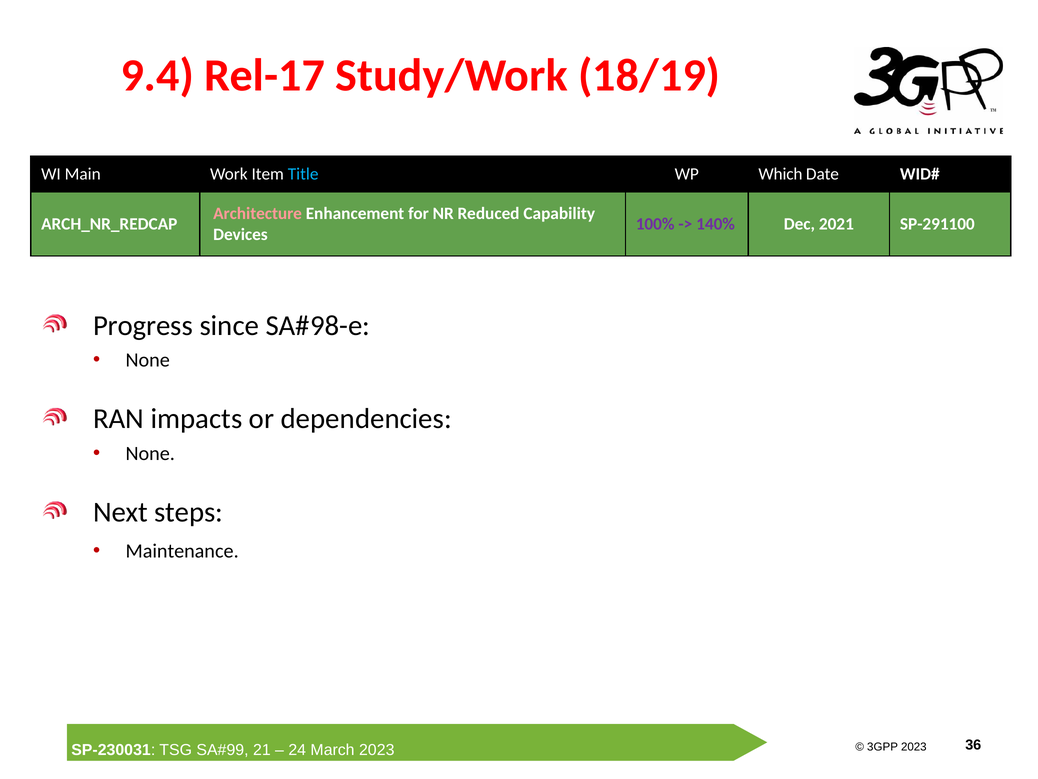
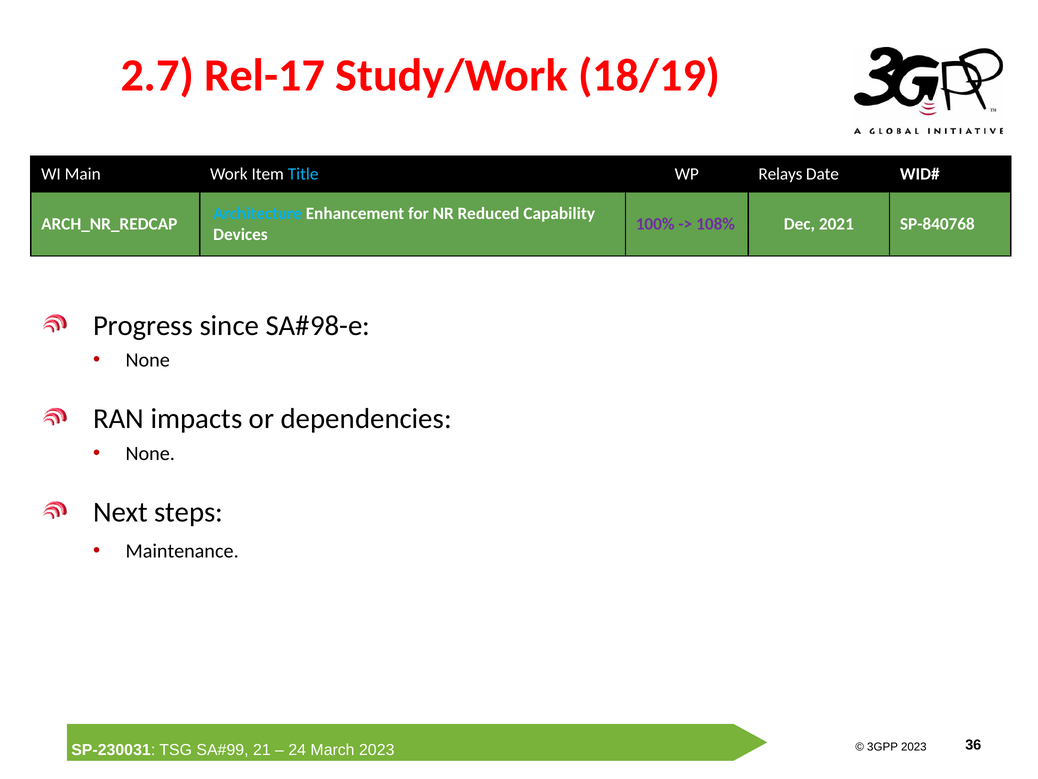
9.4: 9.4 -> 2.7 (157, 75)
Which: Which -> Relays (780, 174)
Architecture colour: pink -> light blue (258, 213)
140%: 140% -> 108% (716, 224)
SP-291100: SP-291100 -> SP-840768 (937, 224)
